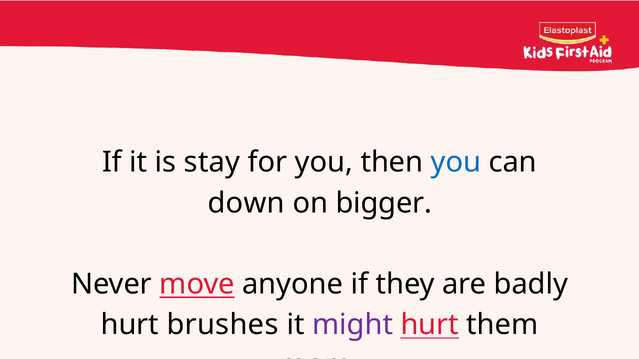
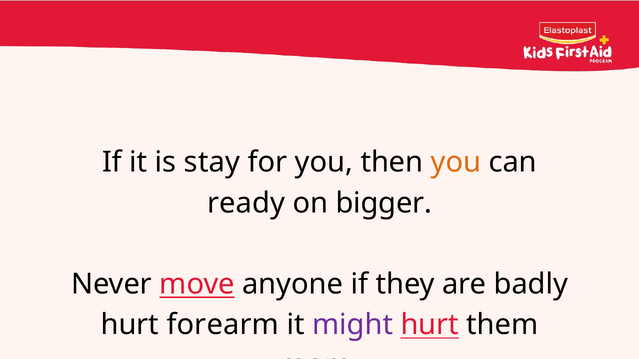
you colour: blue -> orange (456, 163)
down: down -> ready (246, 203)
brushes: brushes -> forearm (223, 325)
